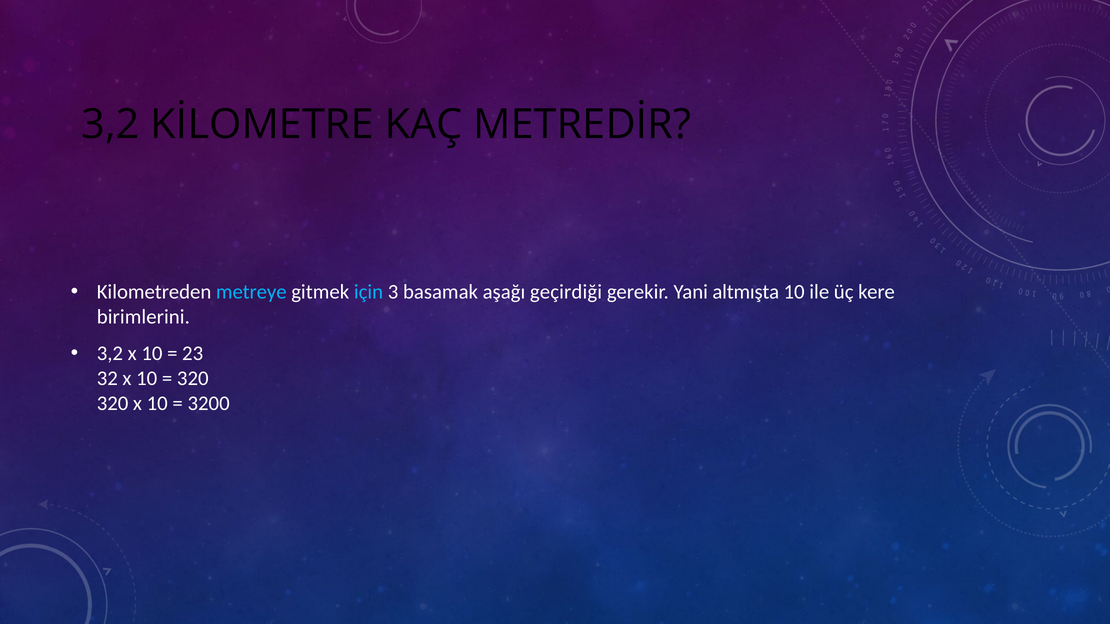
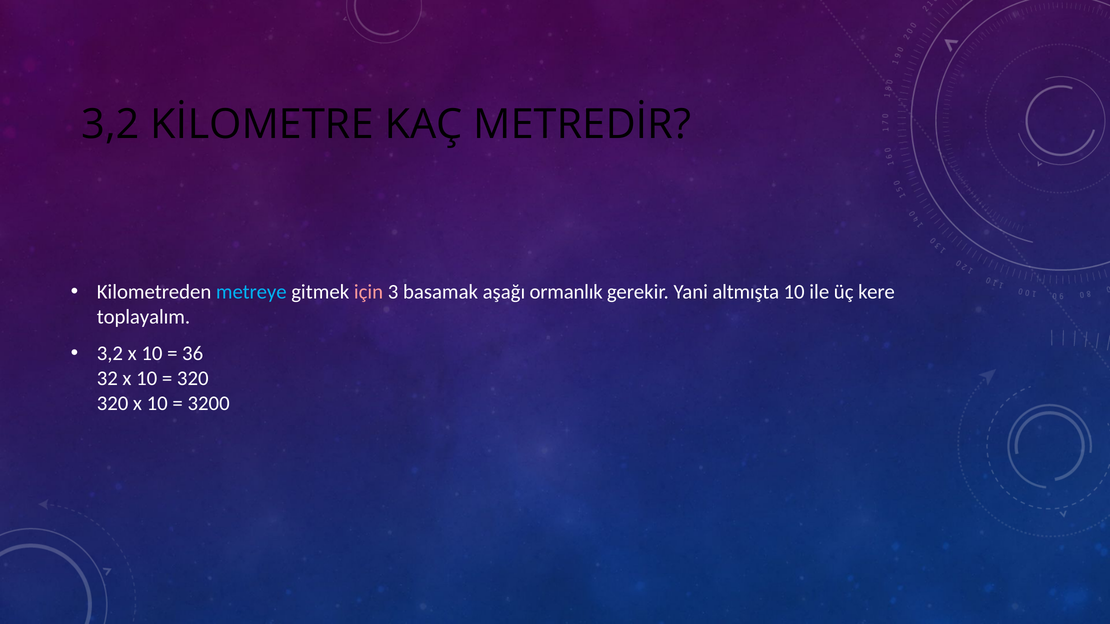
için colour: light blue -> pink (369, 292)
geçirdiği: geçirdiği -> ormanlık (566, 292)
birimlerini: birimlerini -> toplayalım (143, 317)
23: 23 -> 36 (193, 353)
